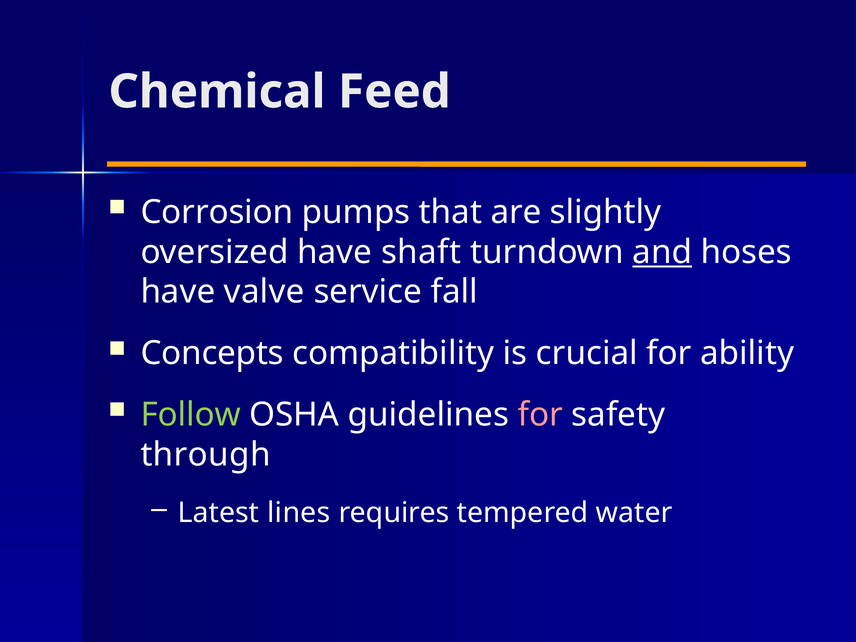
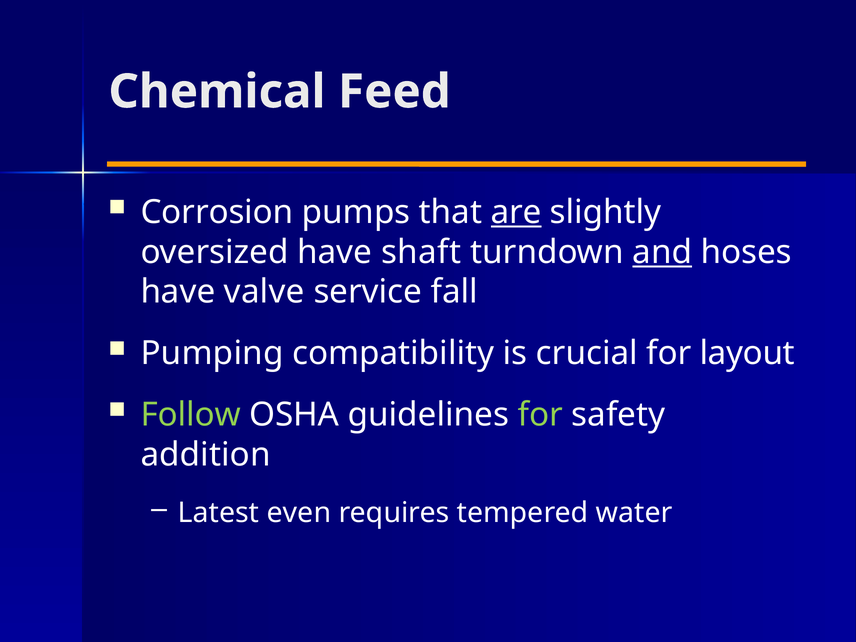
are underline: none -> present (516, 212)
Concepts: Concepts -> Pumping (212, 353)
ability: ability -> layout (747, 353)
for colour: pink -> light green (540, 415)
through: through -> addition (206, 455)
lines: lines -> even (299, 513)
